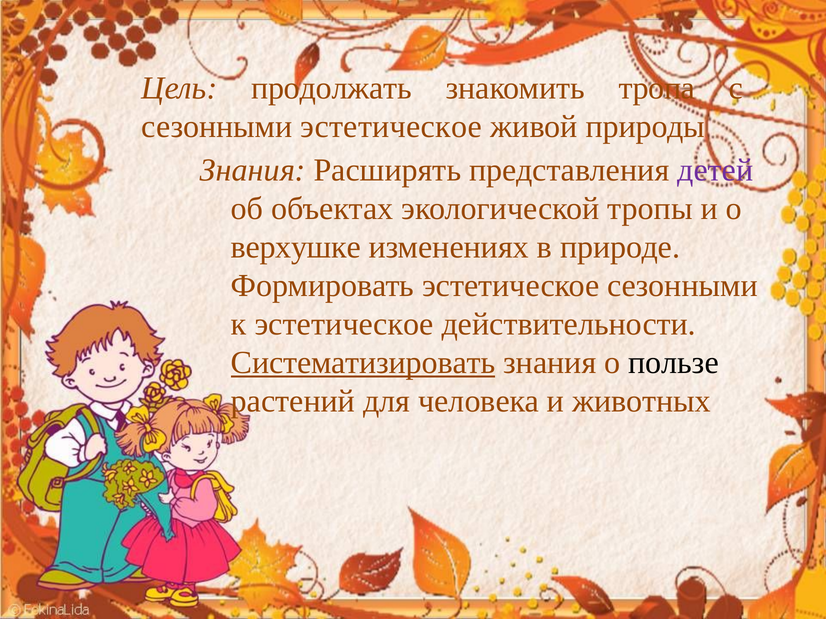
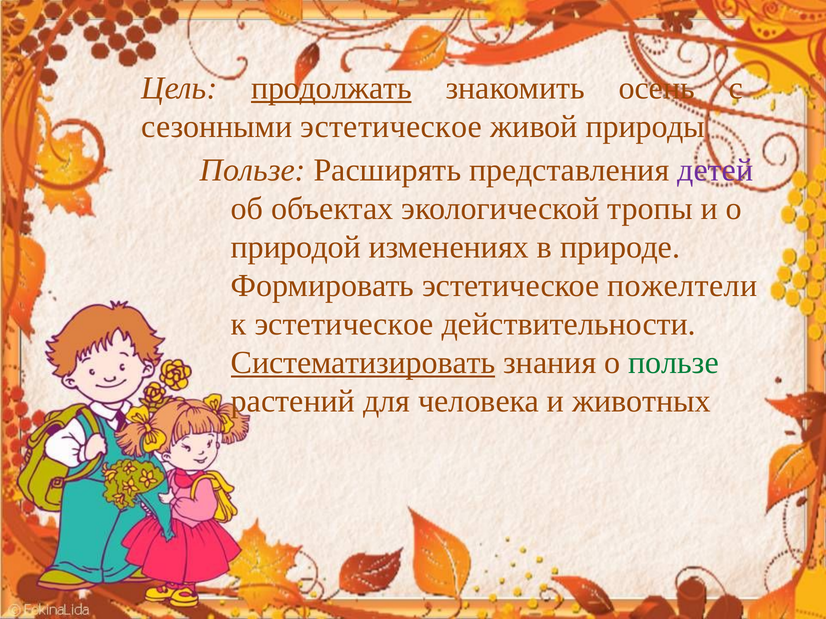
продолжать underline: none -> present (332, 88)
тропа: тропа -> осень (657, 88)
Знания: Знания -> Пользе (253, 170)
верхушке: верхушке -> природой (296, 247)
эстетическое сезонными: сезонными -> пожелтели (682, 286)
пользе colour: black -> green (674, 363)
